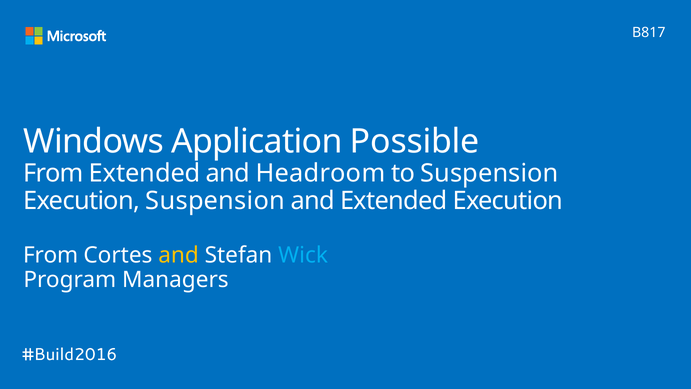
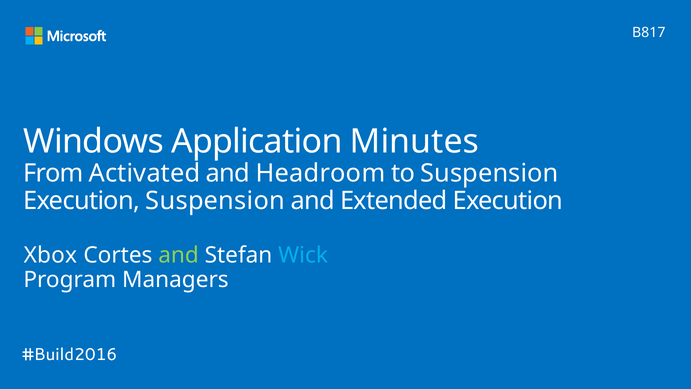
Possible: Possible -> Minutes (415, 141)
From Extended: Extended -> Activated (145, 173)
From: From -> Xbox (50, 255)
and colour: yellow -> light green (179, 255)
